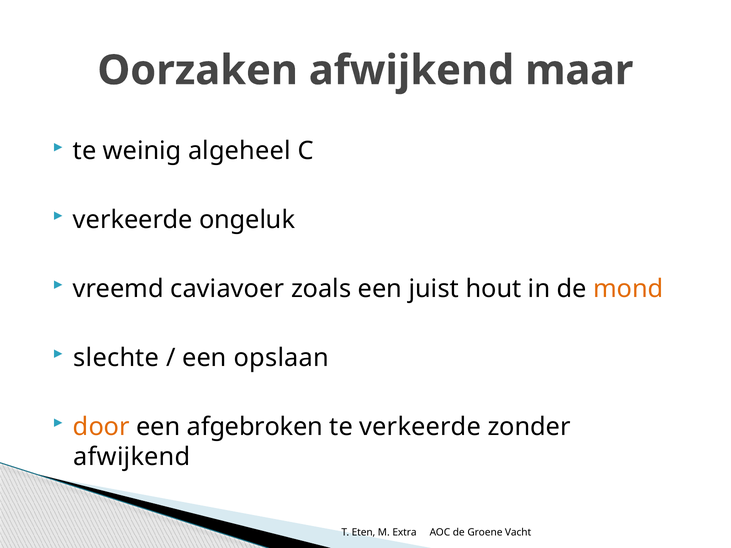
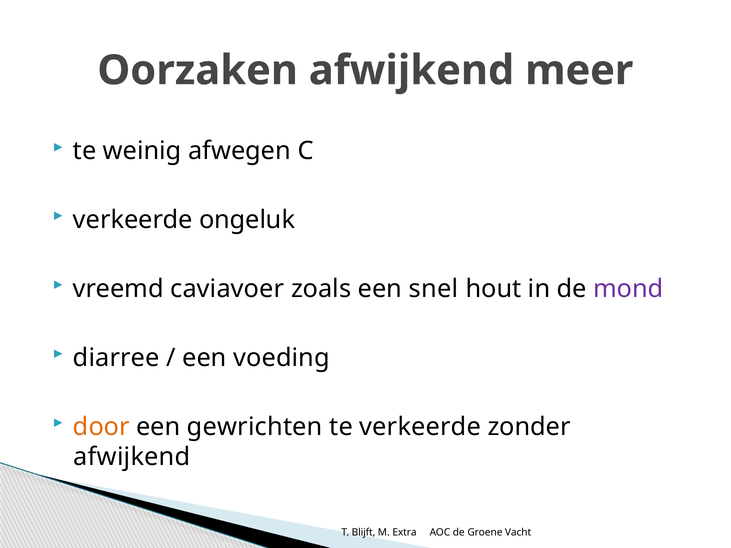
maar: maar -> meer (579, 71)
algeheel: algeheel -> afwegen (240, 151)
juist: juist -> snel (434, 289)
mond colour: orange -> purple (628, 289)
slechte: slechte -> diarree (116, 358)
opslaan: opslaan -> voeding (281, 358)
afgebroken: afgebroken -> gewrichten (255, 427)
Eten: Eten -> Blijft (364, 532)
